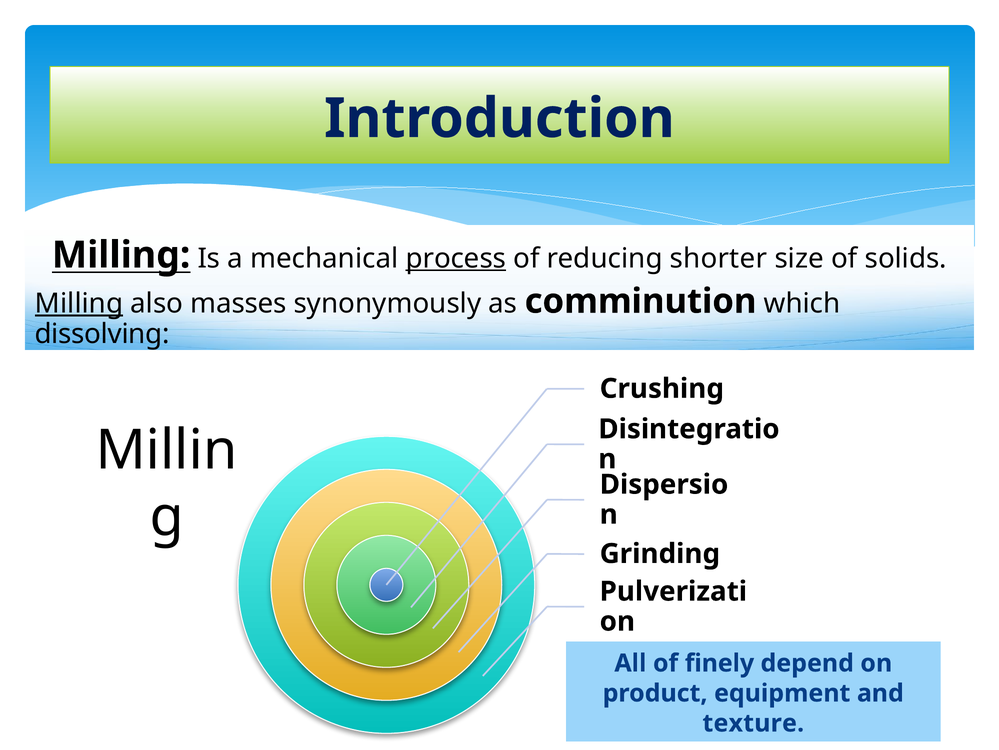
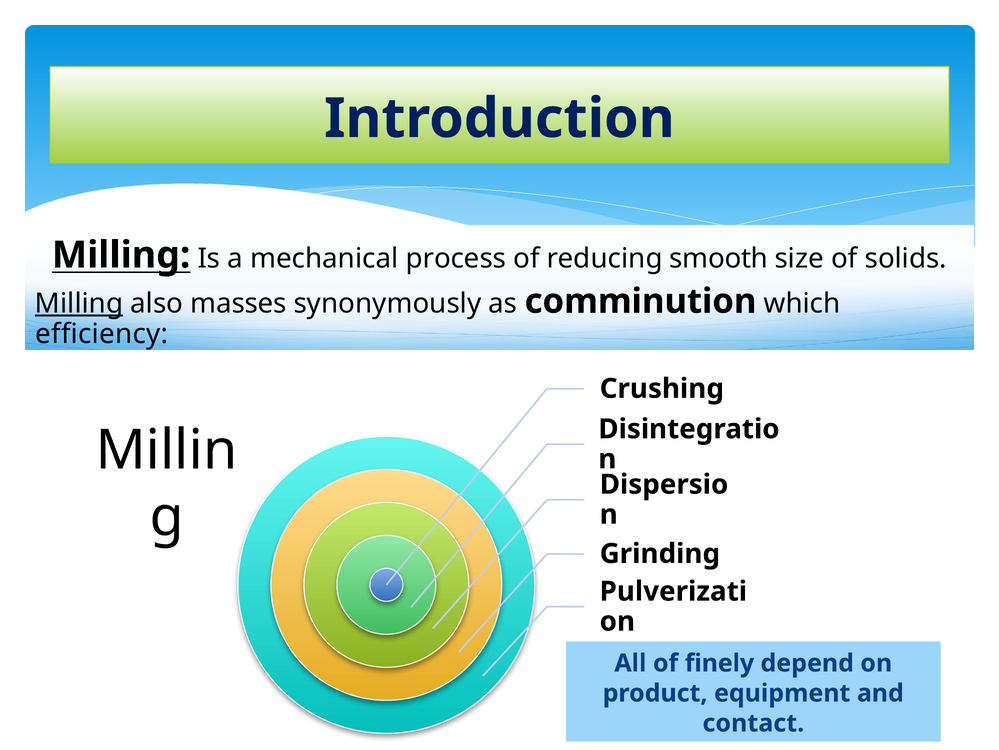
process underline: present -> none (456, 258)
shorter: shorter -> smooth (719, 258)
dissolving: dissolving -> efficiency (102, 334)
texture: texture -> contact (753, 723)
